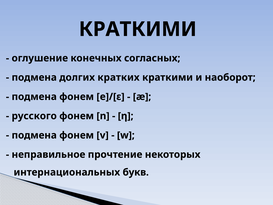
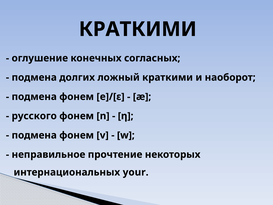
кратких: кратких -> ложный (119, 77)
букв: букв -> your (136, 172)
